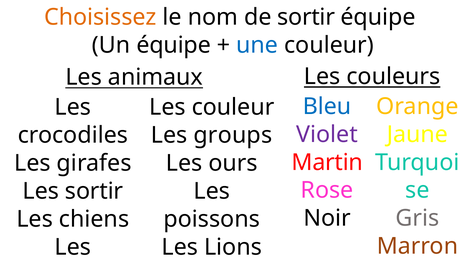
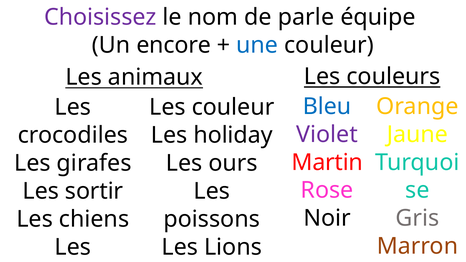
Choisissez colour: orange -> purple (100, 17)
de sortir: sortir -> parle (306, 17)
Un équipe: équipe -> encore (174, 45)
groups: groups -> holiday (233, 135)
